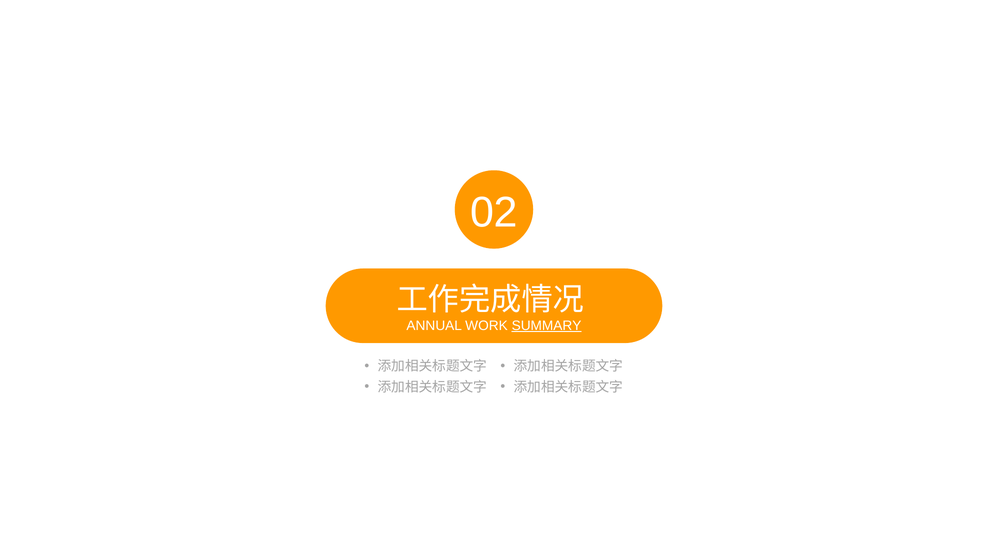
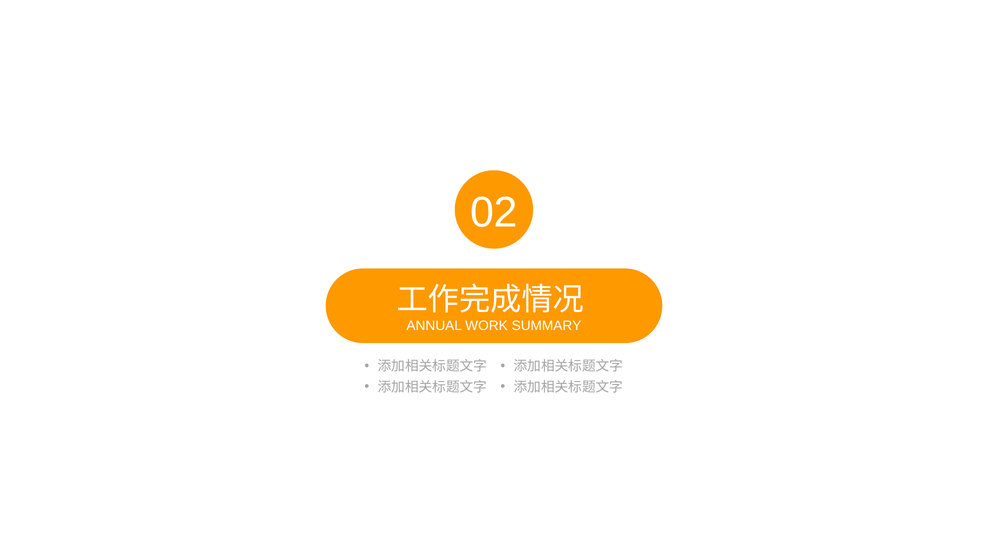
SUMMARY underline: present -> none (547, 325)
